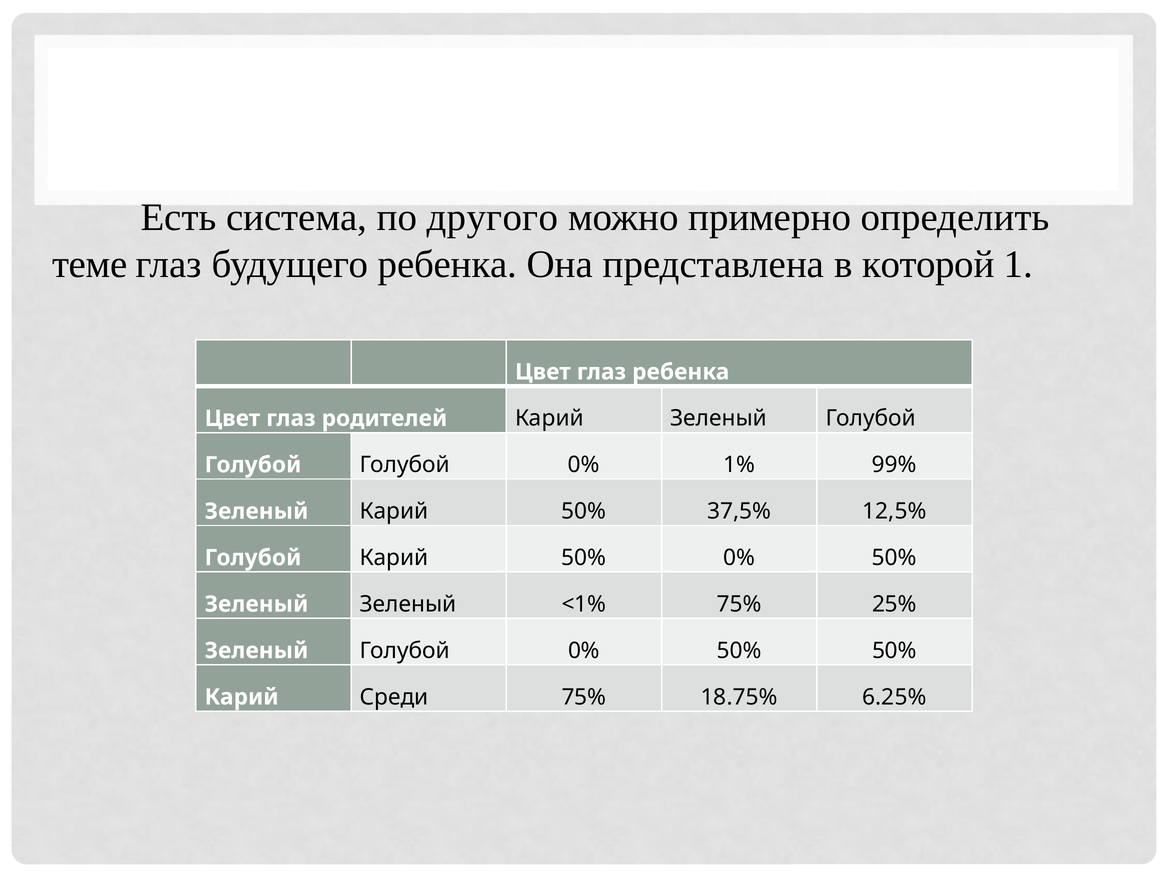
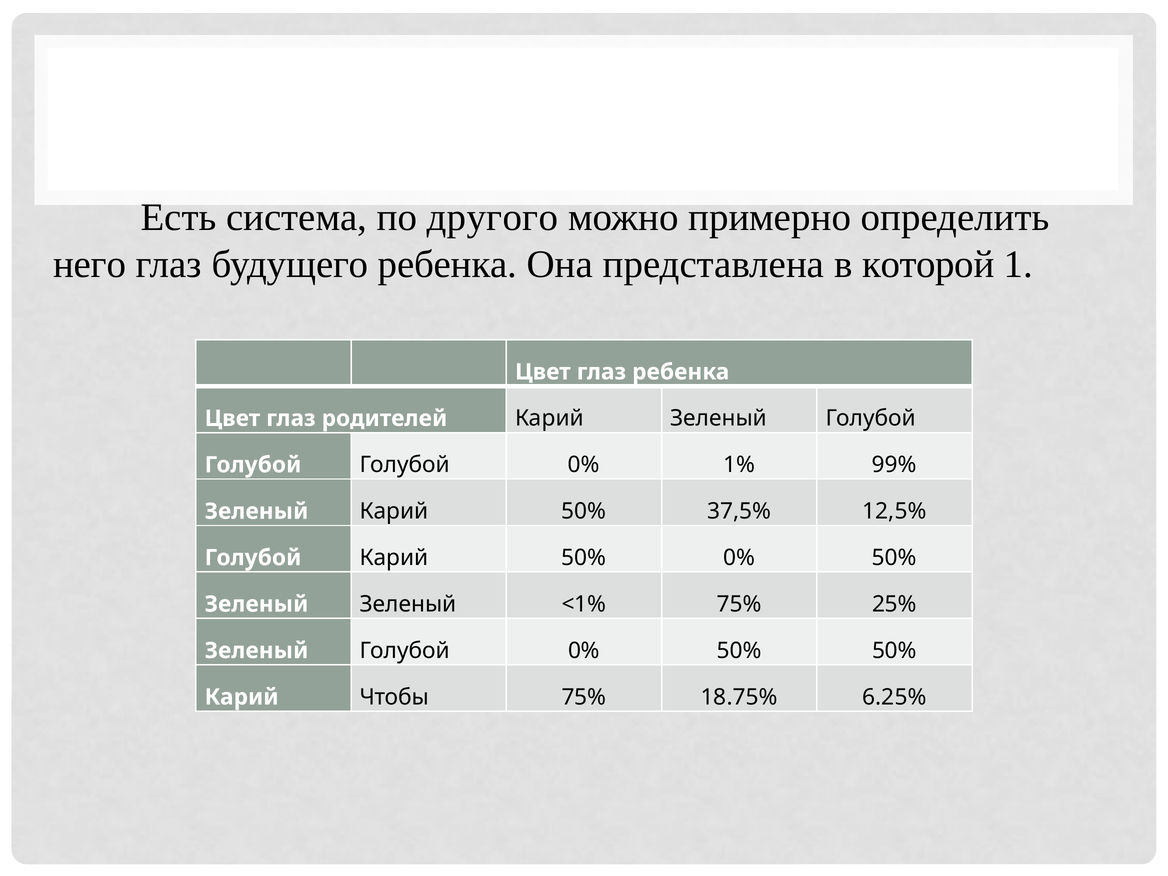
теме: теме -> него (90, 264)
Среди: Среди -> Чтобы (394, 697)
